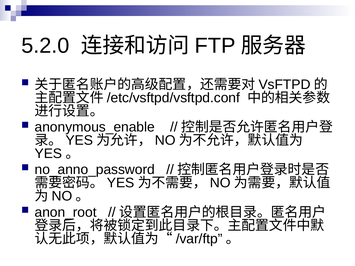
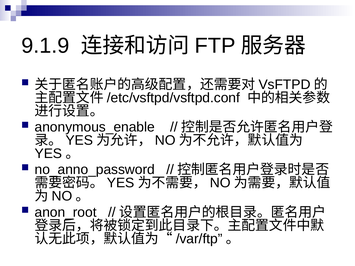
5.2.0: 5.2.0 -> 9.1.9 (45, 46)
